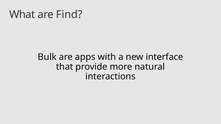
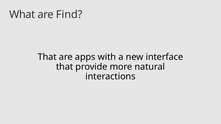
Bulk: Bulk -> That (47, 57)
